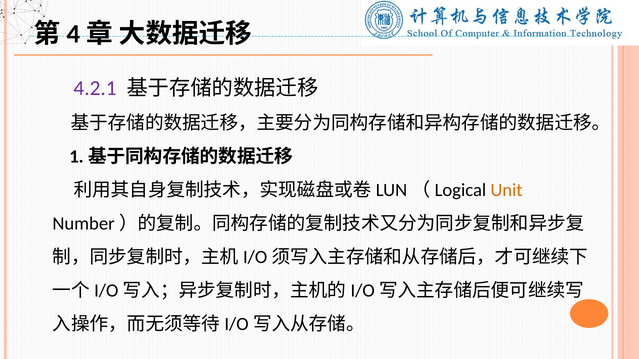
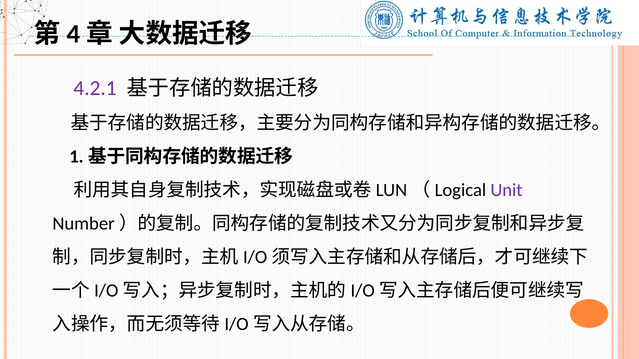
Unit colour: orange -> purple (506, 190)
